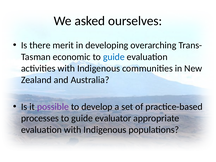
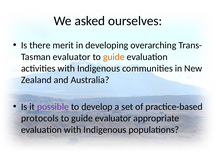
economic: economic -> evaluator (72, 57)
guide colour: blue -> orange (114, 57)
processes: processes -> protocols (40, 118)
